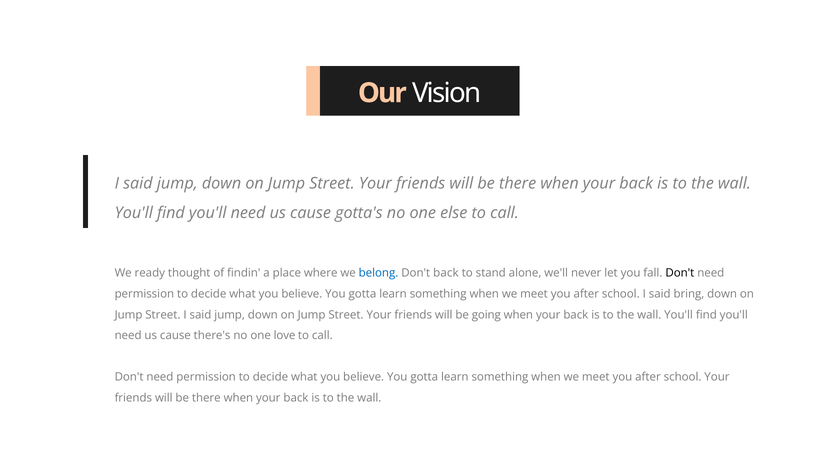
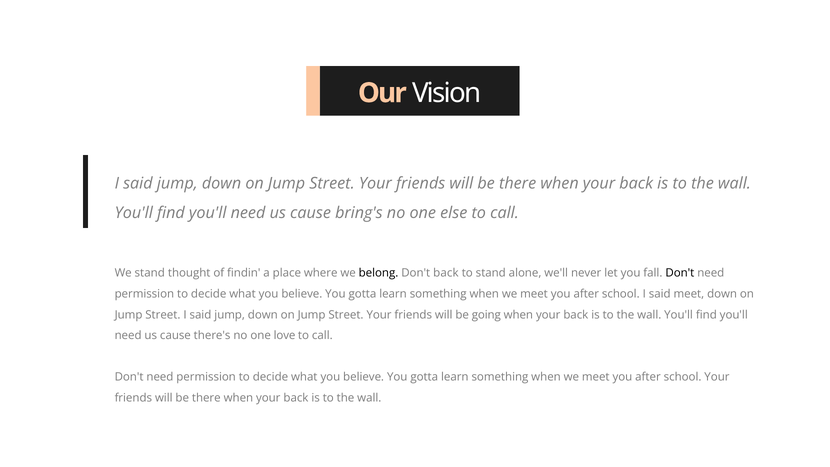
gotta's: gotta's -> bring's (359, 213)
We ready: ready -> stand (150, 273)
belong colour: blue -> black (379, 273)
said bring: bring -> meet (689, 294)
